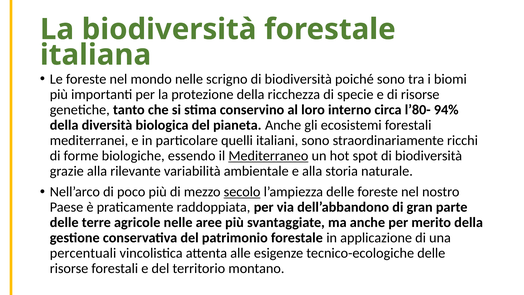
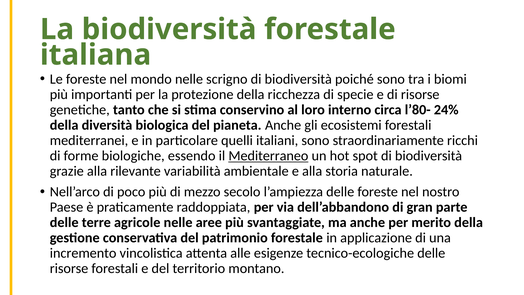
94%: 94% -> 24% (446, 110)
secolo underline: present -> none (242, 192)
percentuali: percentuali -> incremento (83, 253)
